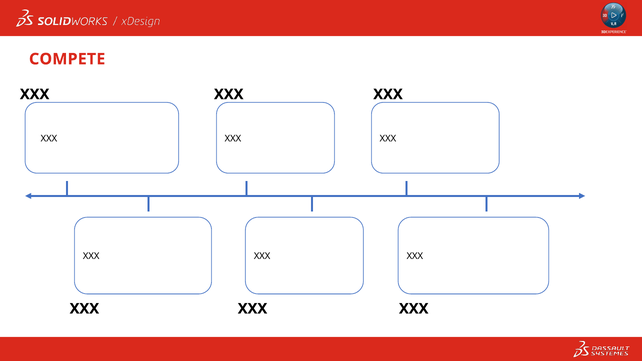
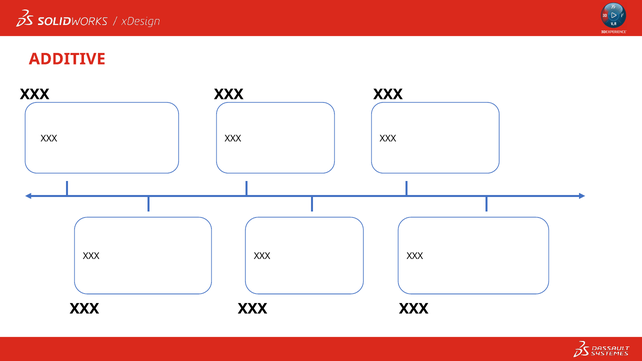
COMPETE: COMPETE -> ADDITIVE (67, 59)
